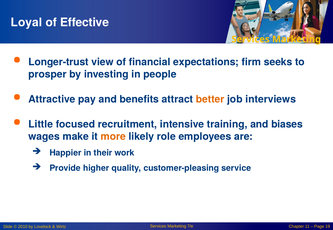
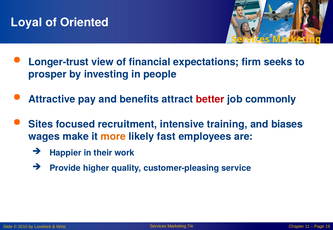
Effective: Effective -> Oriented (84, 23)
better colour: orange -> red (210, 100)
interviews: interviews -> commonly (271, 100)
Little: Little -> Sites (41, 125)
role: role -> fast (166, 137)
